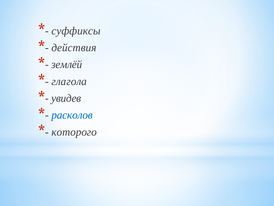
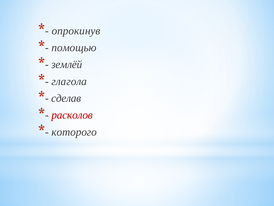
суффиксы: суффиксы -> опрокинув (76, 31)
действия: действия -> помощью (74, 48)
увидев: увидев -> сделав (66, 98)
расколов colour: blue -> red (72, 115)
